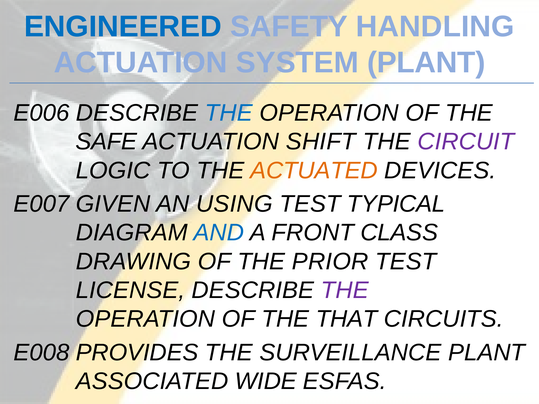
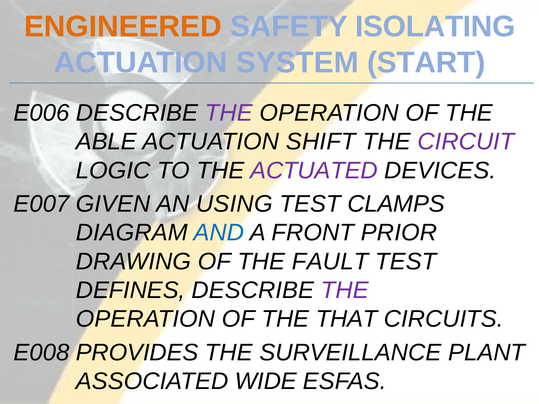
ENGINEERED colour: blue -> orange (123, 27)
HANDLING: HANDLING -> ISOLATING (435, 27)
SYSTEM PLANT: PLANT -> START (426, 63)
THE colour: blue -> purple (229, 113)
SAFE: SAFE -> ABLE (106, 142)
ACTUATED colour: orange -> purple (314, 171)
TYPICAL: TYPICAL -> CLAMPS (396, 204)
CLASS: CLASS -> PRIOR (399, 233)
PRIOR: PRIOR -> FAULT (330, 262)
LICENSE: LICENSE -> DEFINES (131, 290)
